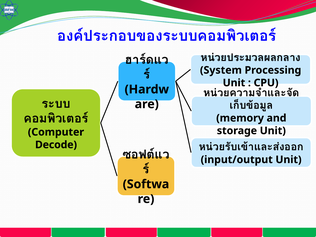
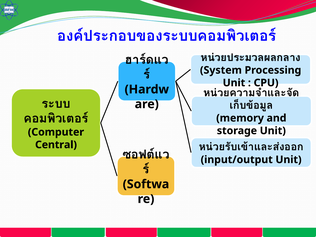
Decode: Decode -> Central (56, 145)
